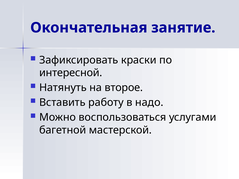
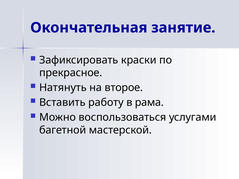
интересной: интересной -> прекрасное (71, 73)
надо: надо -> рама (149, 103)
